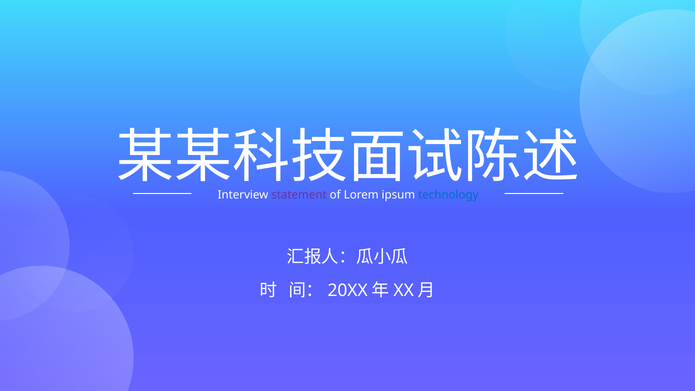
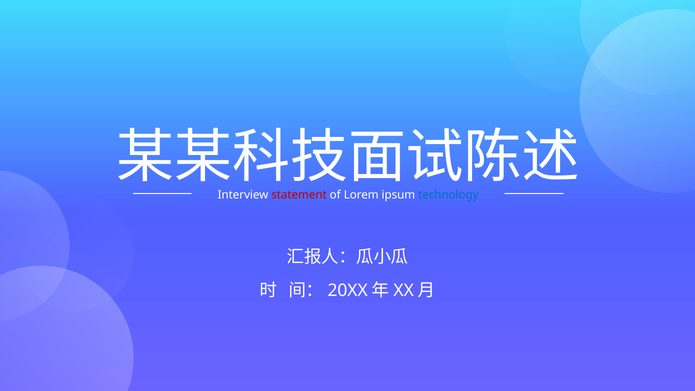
statement colour: purple -> red (299, 195)
